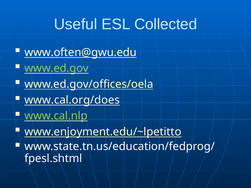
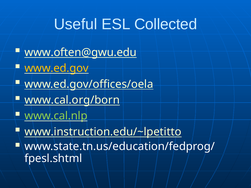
www.ed.gov colour: light green -> yellow (57, 68)
www.cal.org/does: www.cal.org/does -> www.cal.org/born (72, 100)
www.enjoyment.edu/~lpetitto: www.enjoyment.edu/~lpetitto -> www.instruction.edu/~lpetitto (103, 132)
